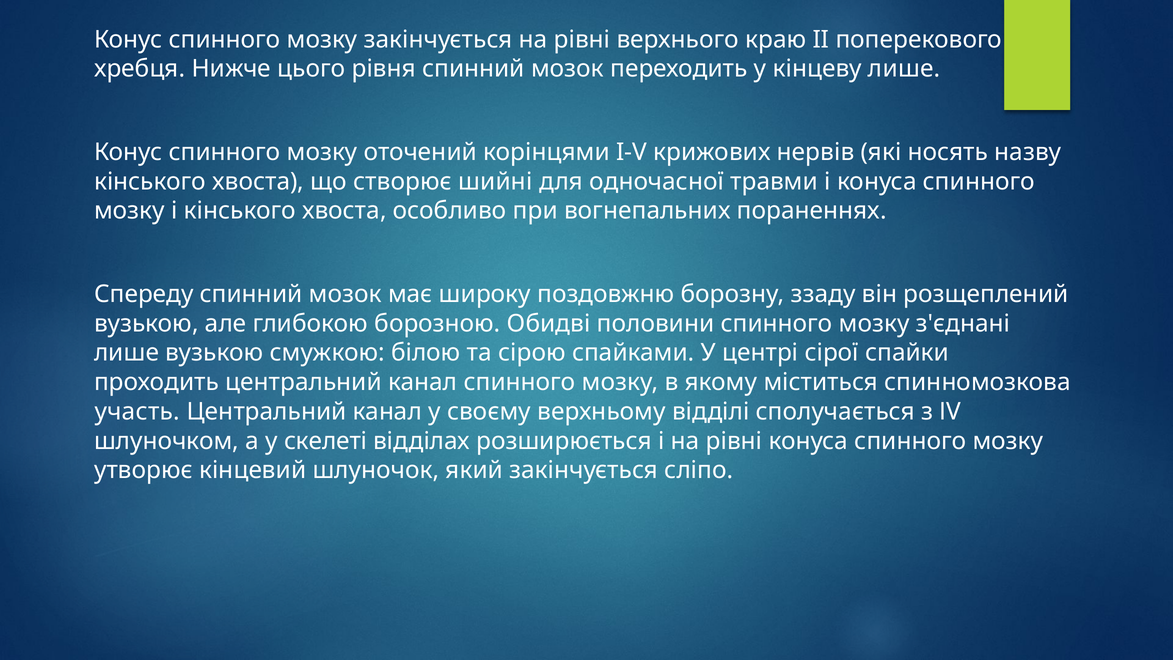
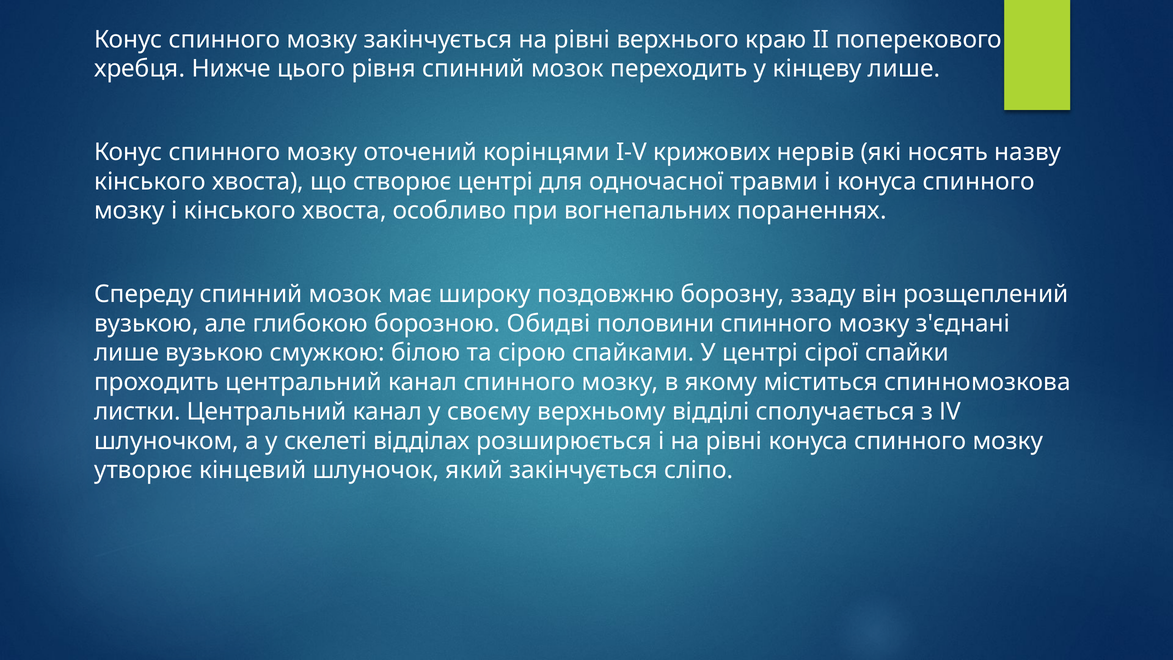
створює шийні: шийні -> центрі (495, 181)
участь: участь -> листки (137, 411)
